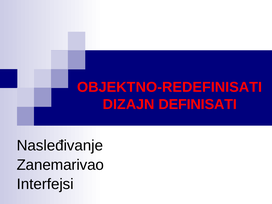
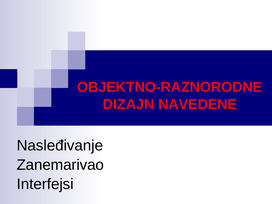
OBJEKTNO-REDEFINISATI: OBJEKTNO-REDEFINISATI -> OBJEKTNO-RAZNORODNE (170, 87)
DEFINISATI: DEFINISATI -> NAVEDENE (198, 104)
